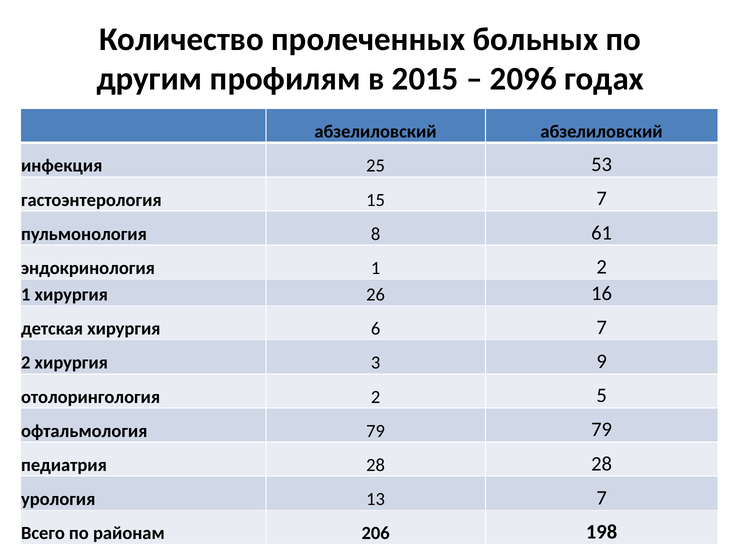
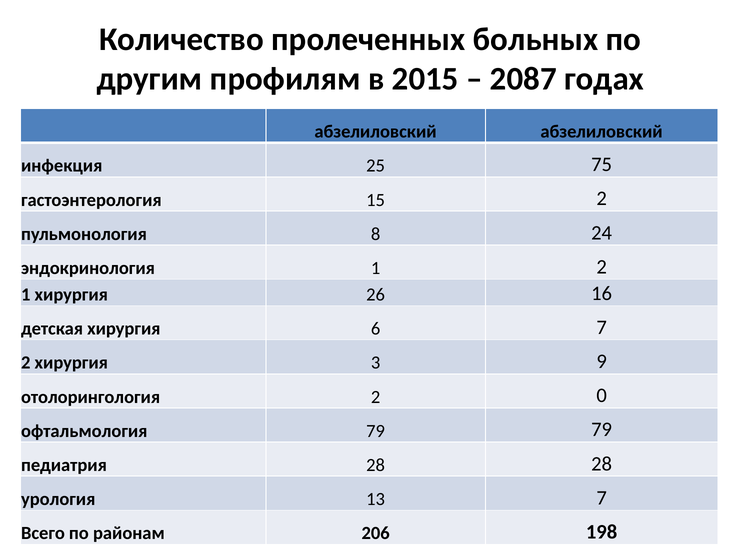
2096: 2096 -> 2087 (523, 79)
53: 53 -> 75 (602, 164)
15 7: 7 -> 2 (602, 199)
61: 61 -> 24 (602, 233)
5: 5 -> 0 (602, 395)
